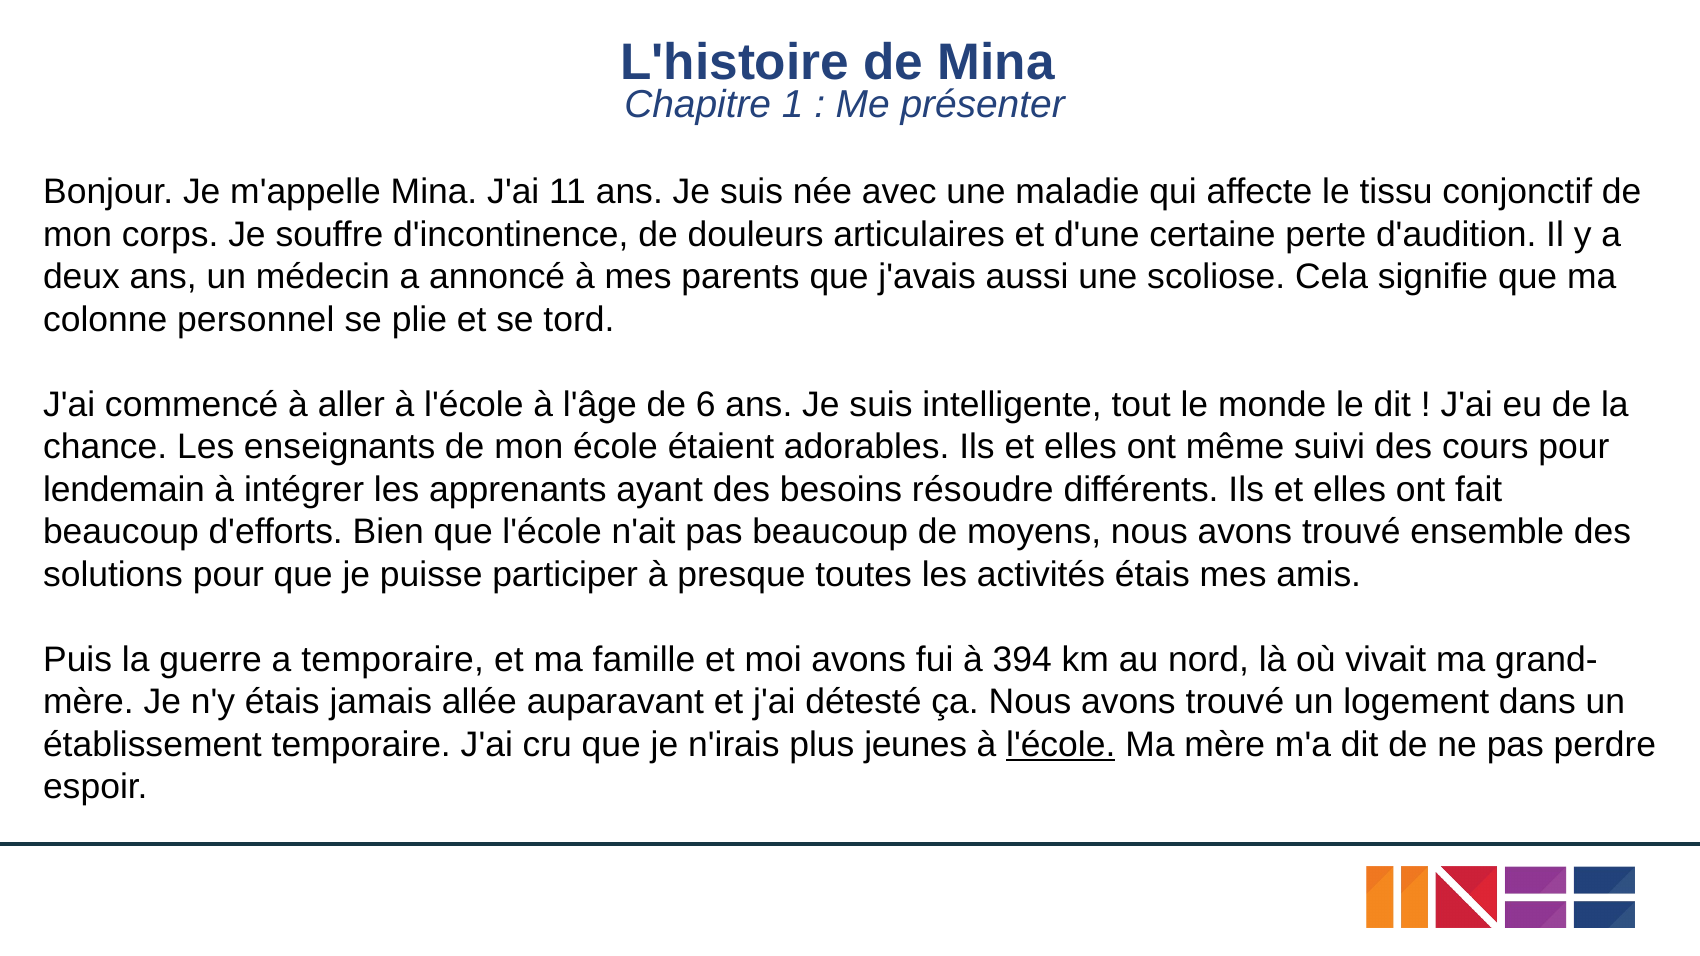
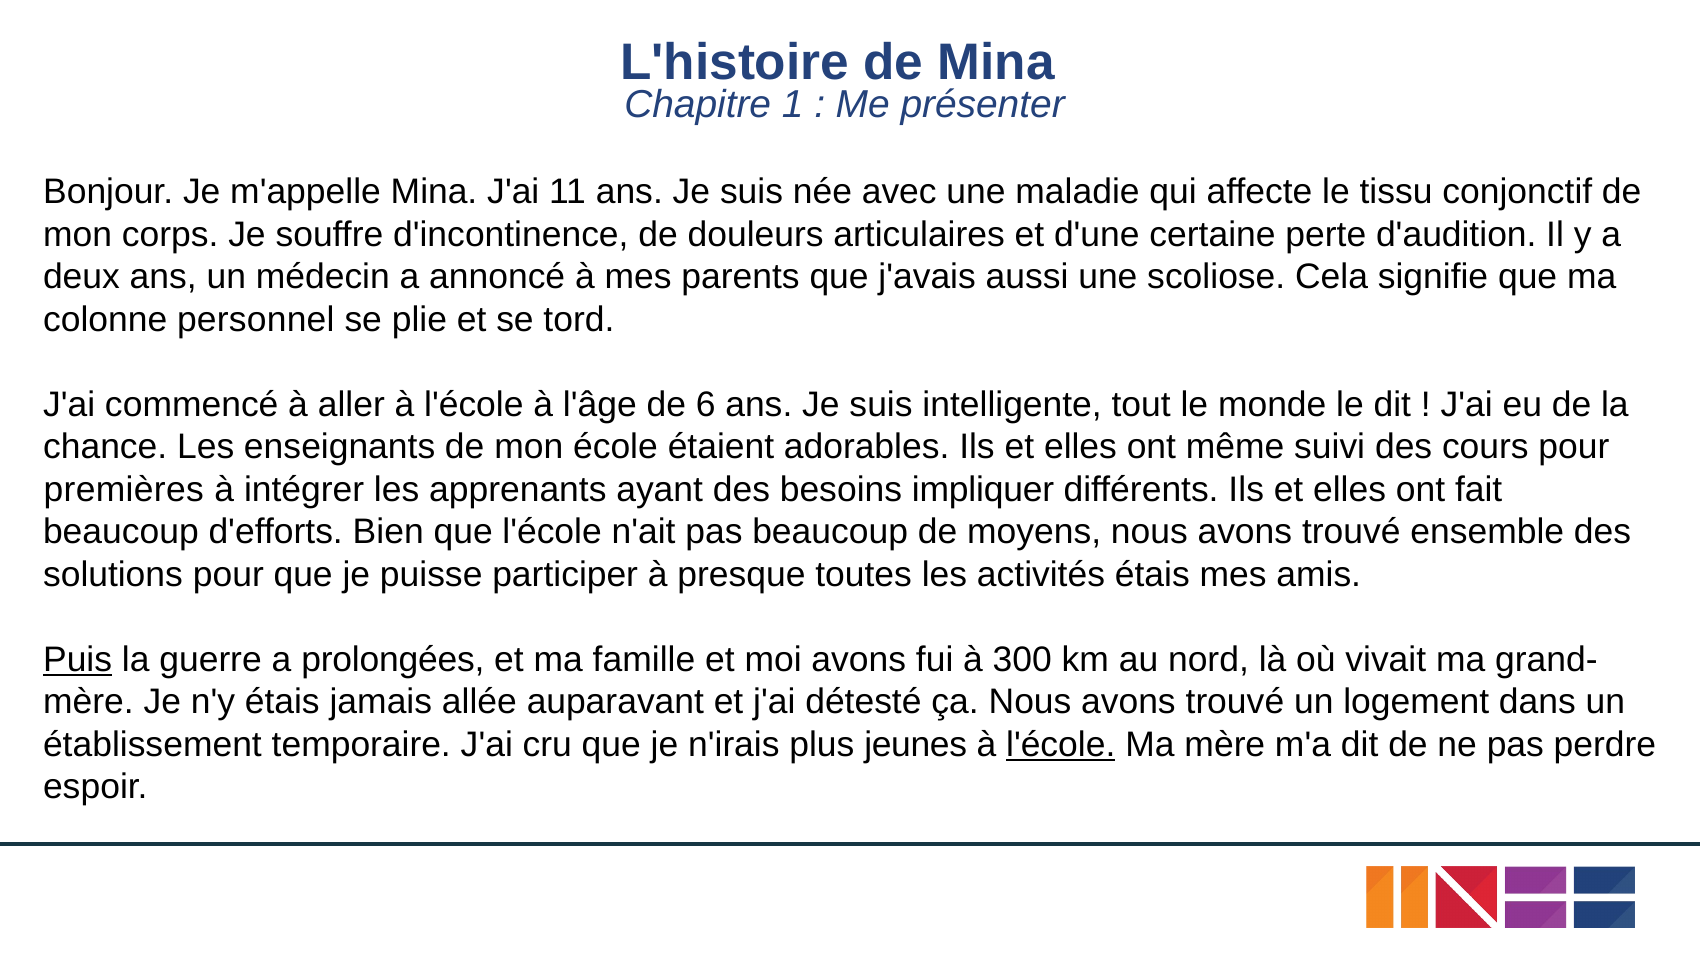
lendemain: lendemain -> premières (124, 490)
résoudre: résoudre -> impliquer (983, 490)
Puis underline: none -> present (78, 660)
a temporaire: temporaire -> prolongées (393, 660)
394: 394 -> 300 (1022, 660)
